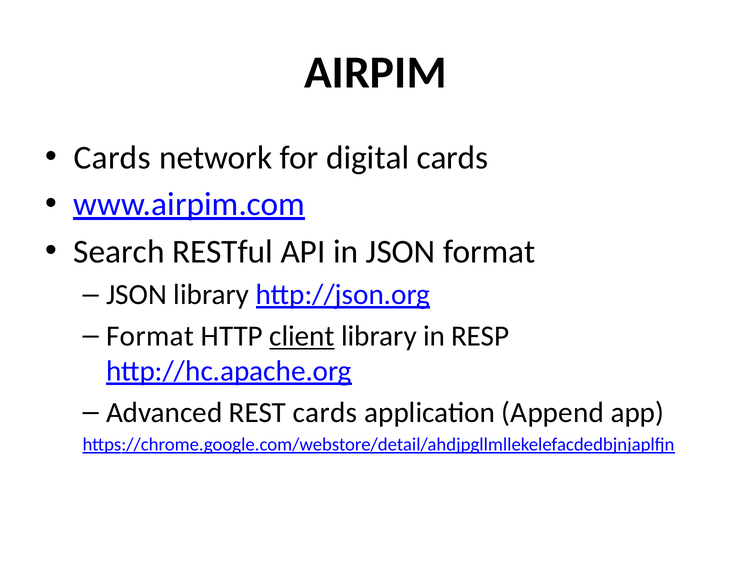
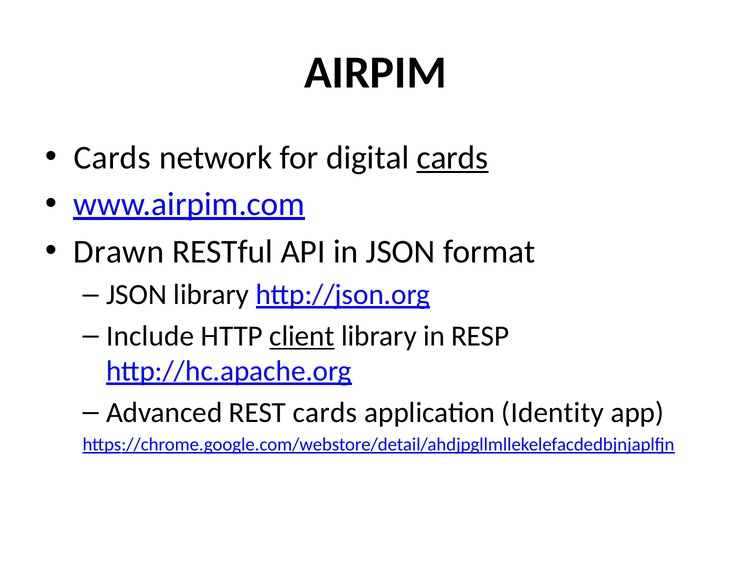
cards underline: none -> present (453, 158)
Search: Search -> Drawn (119, 252)
Format: Format -> Include (150, 336)
Append: Append -> Identity (553, 413)
